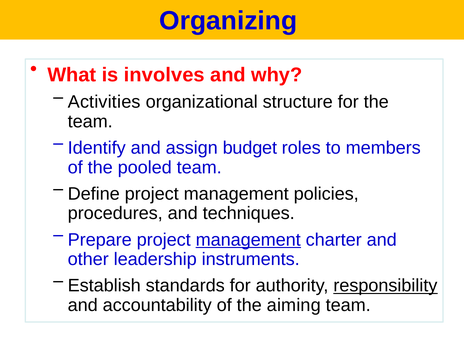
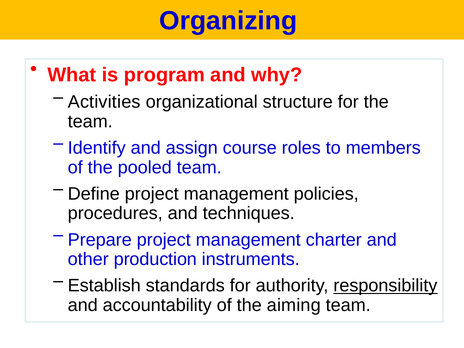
involves: involves -> program (164, 75)
budget: budget -> course (250, 148)
management underline: present -> none (248, 240)
leadership: leadership -> production (155, 259)
